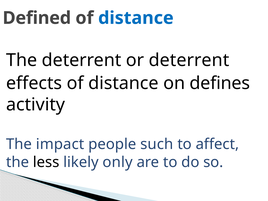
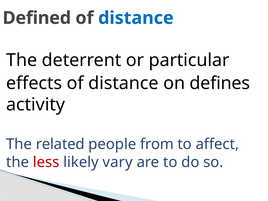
or deterrent: deterrent -> particular (189, 60)
impact: impact -> related (60, 144)
such: such -> from (157, 144)
less colour: black -> red (46, 162)
only: only -> vary (118, 162)
